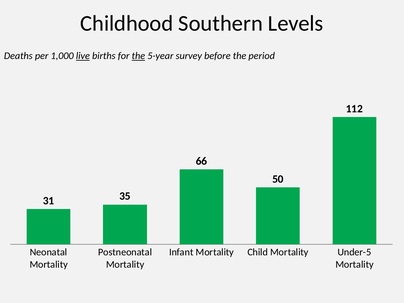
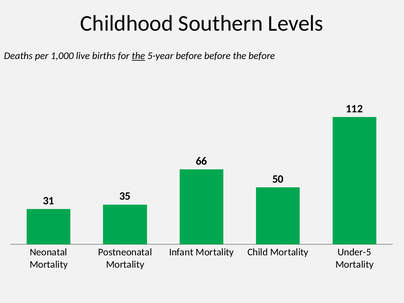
live underline: present -> none (83, 56)
5-year survey: survey -> before (189, 56)
the period: period -> before (262, 56)
